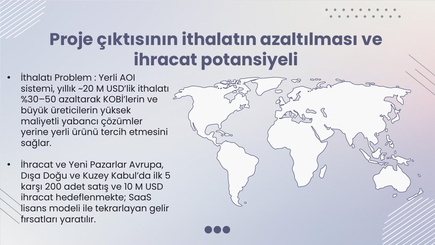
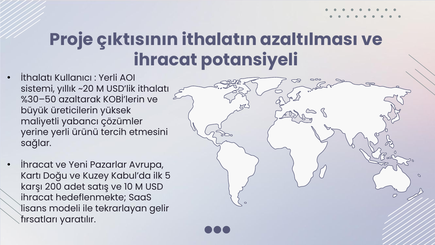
Problem: Problem -> Kullanıcı (73, 78)
Dışa: Dışa -> Kartı (31, 176)
